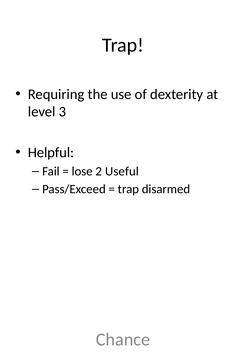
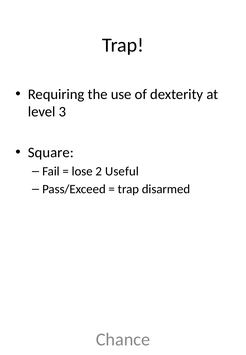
Helpful: Helpful -> Square (51, 153)
